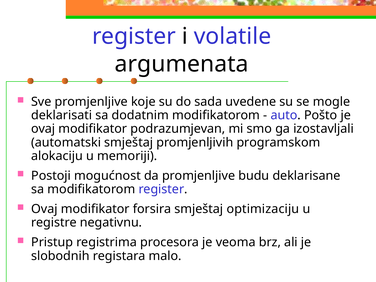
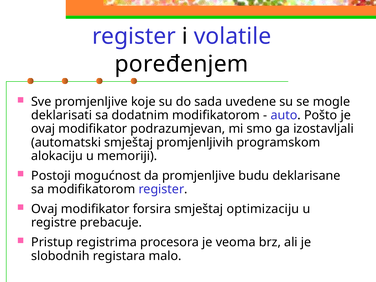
argumenata: argumenata -> poređenjem (182, 64)
negativnu: negativnu -> prebacuje (111, 223)
